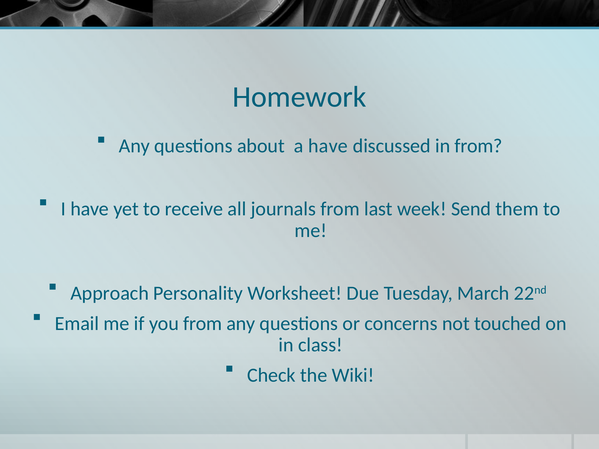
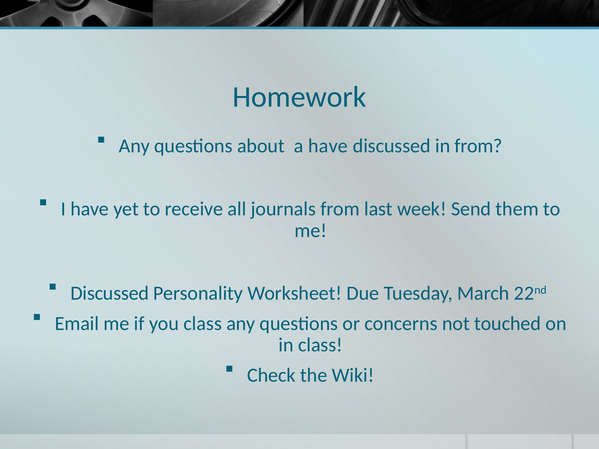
Approach: Approach -> Discussed (110, 293)
you from: from -> class (203, 324)
